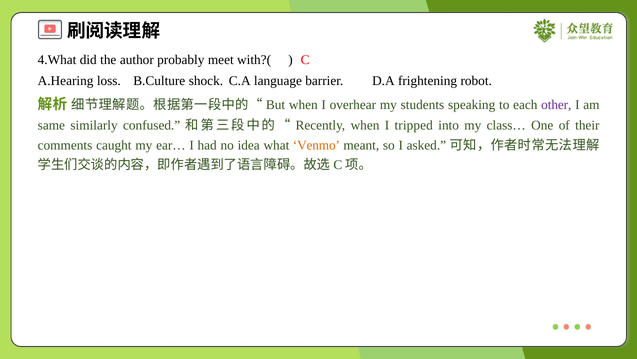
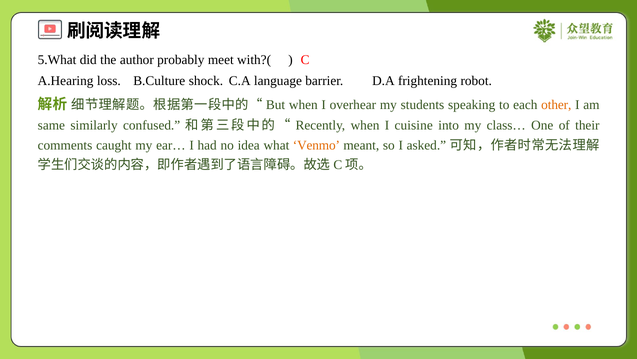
4.What: 4.What -> 5.What (57, 60)
other colour: purple -> orange (556, 105)
tripped: tripped -> cuisine (414, 125)
